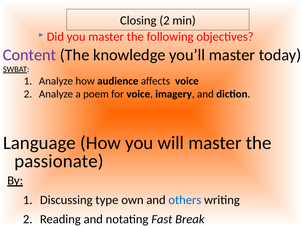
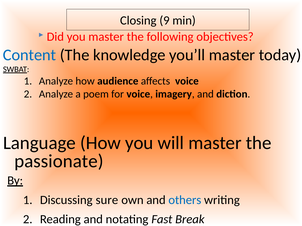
Closing 2: 2 -> 9 (164, 21)
Content colour: purple -> blue (30, 55)
type: type -> sure (107, 200)
